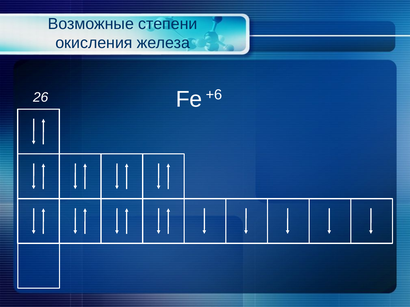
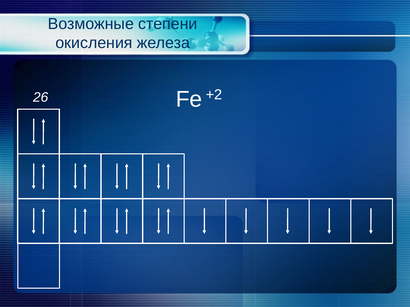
+6: +6 -> +2 (214, 95)
